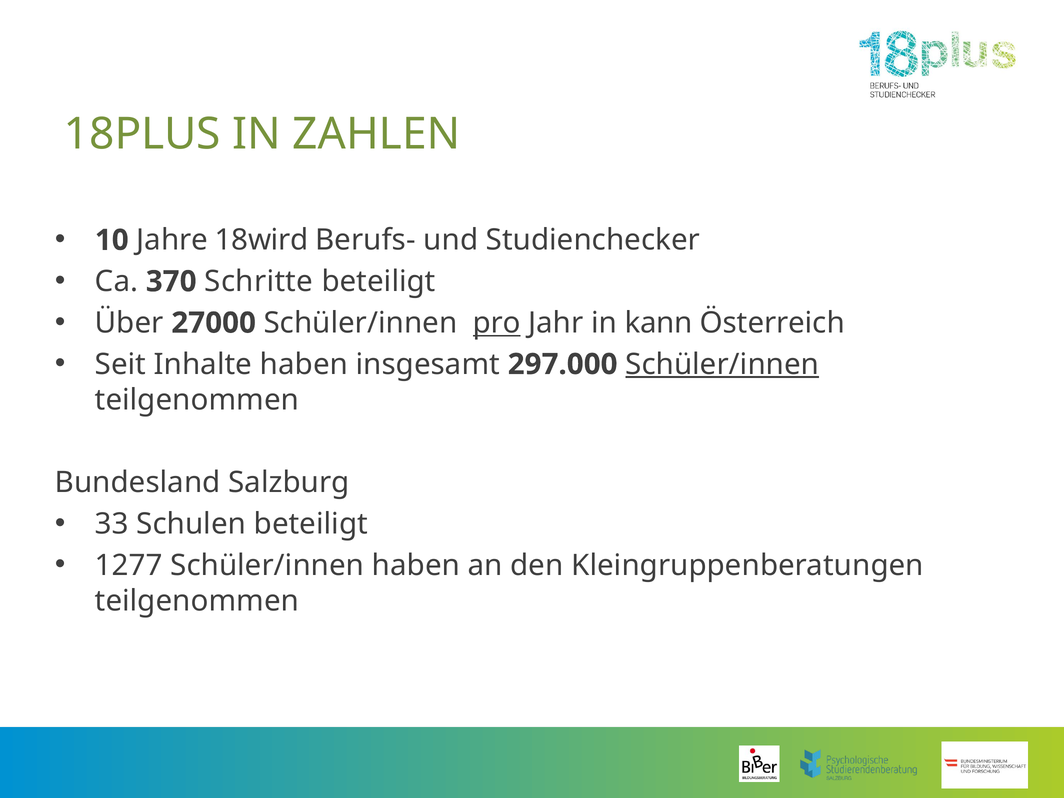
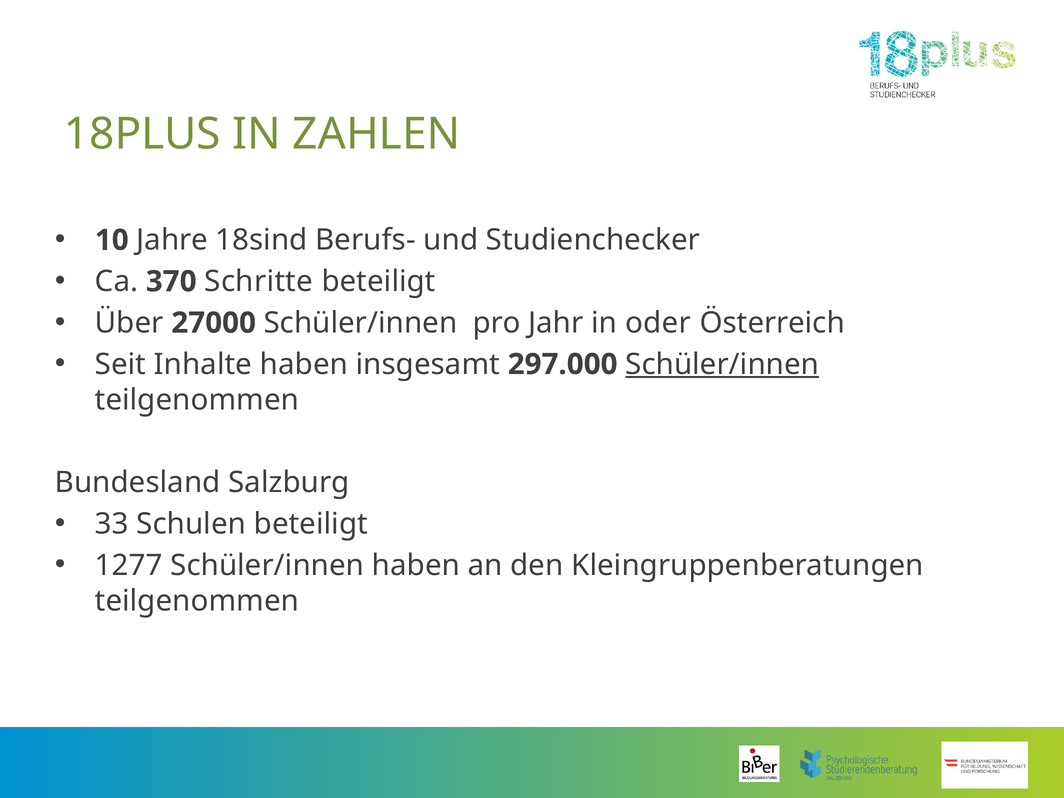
18wird: 18wird -> 18sind (261, 240)
pro underline: present -> none (497, 323)
kann: kann -> oder (658, 323)
